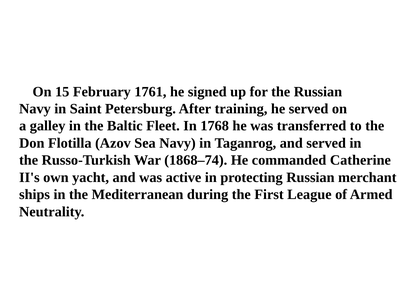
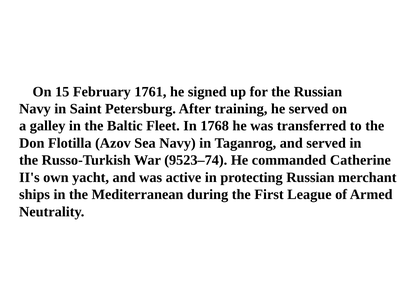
1868–74: 1868–74 -> 9523–74 (196, 160)
